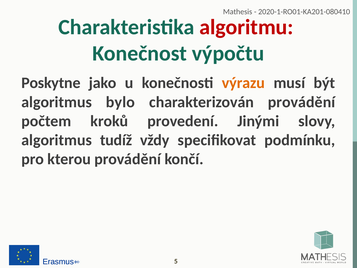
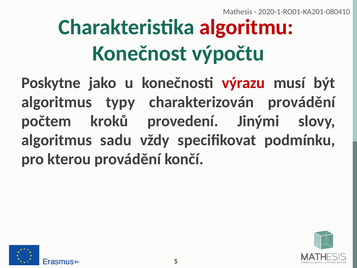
výrazu colour: orange -> red (243, 83)
bylo: bylo -> typy (120, 102)
tudíž: tudíž -> sadu (116, 140)
